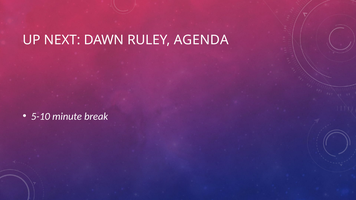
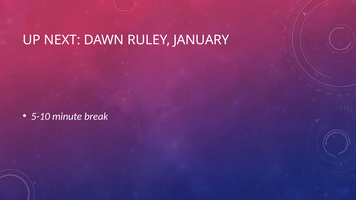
AGENDA: AGENDA -> JANUARY (201, 40)
